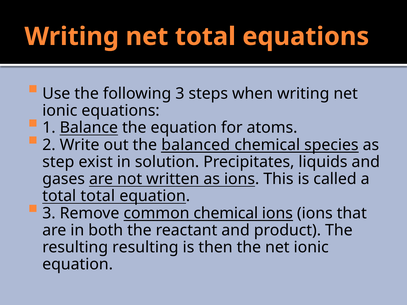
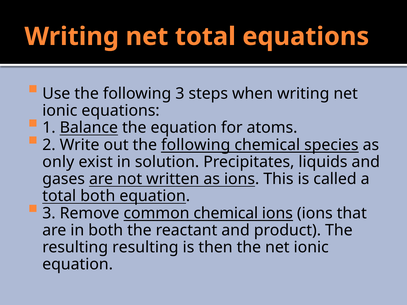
out the balanced: balanced -> following (196, 145)
step: step -> only (58, 162)
total total: total -> both (98, 196)
